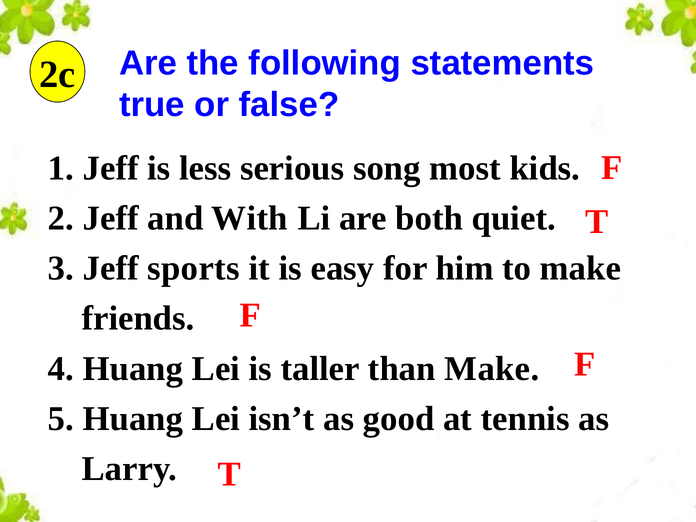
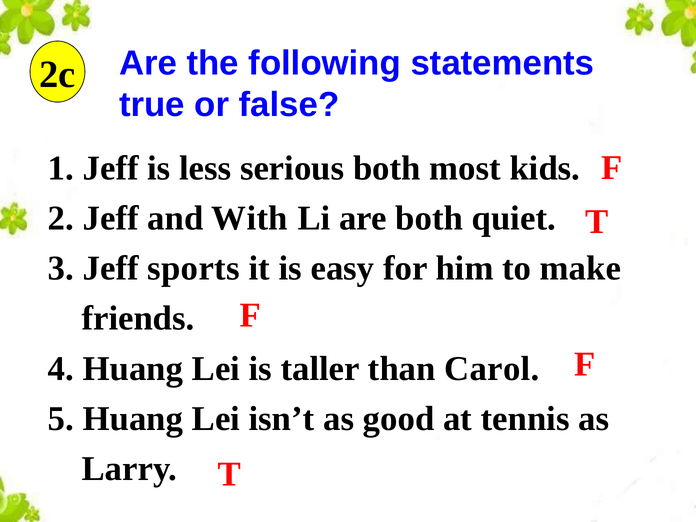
serious song: song -> both (387, 168)
than Make: Make -> Carol (492, 369)
